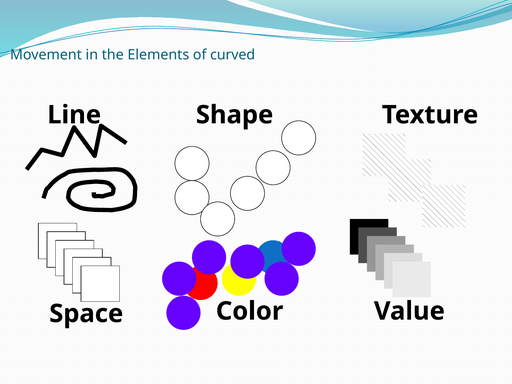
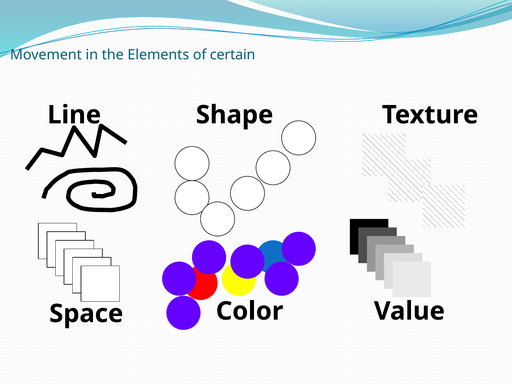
curved: curved -> certain (233, 55)
